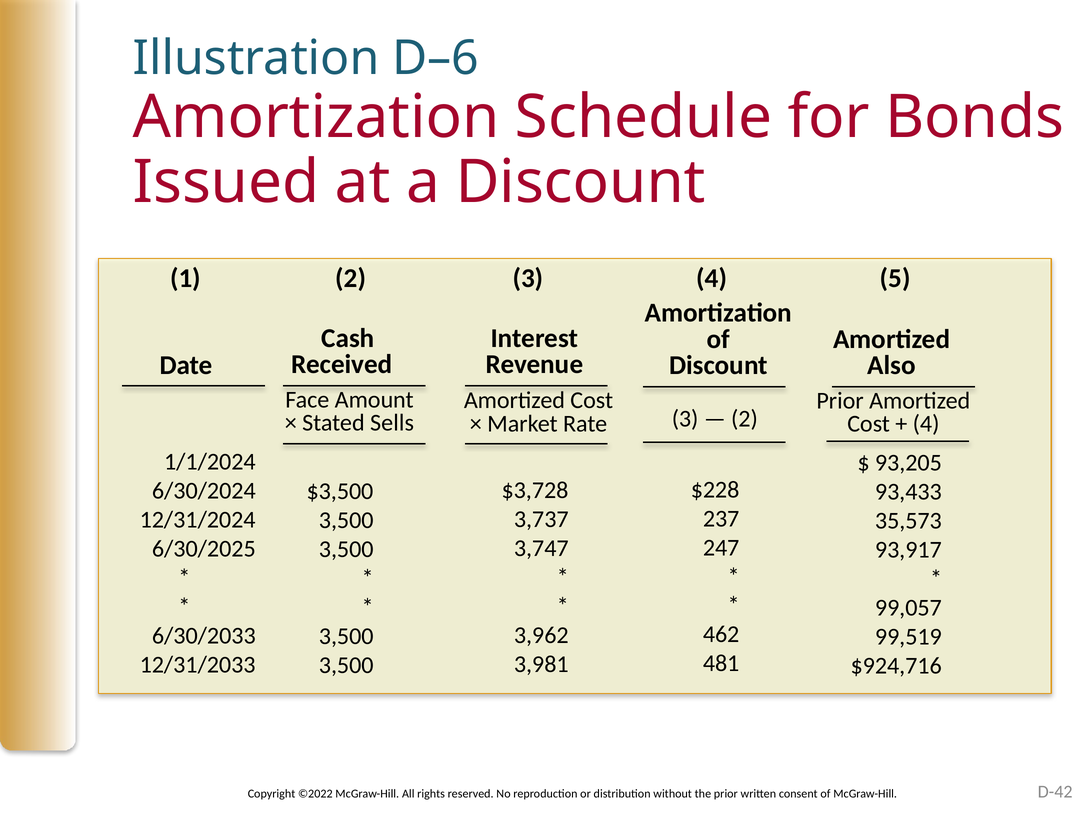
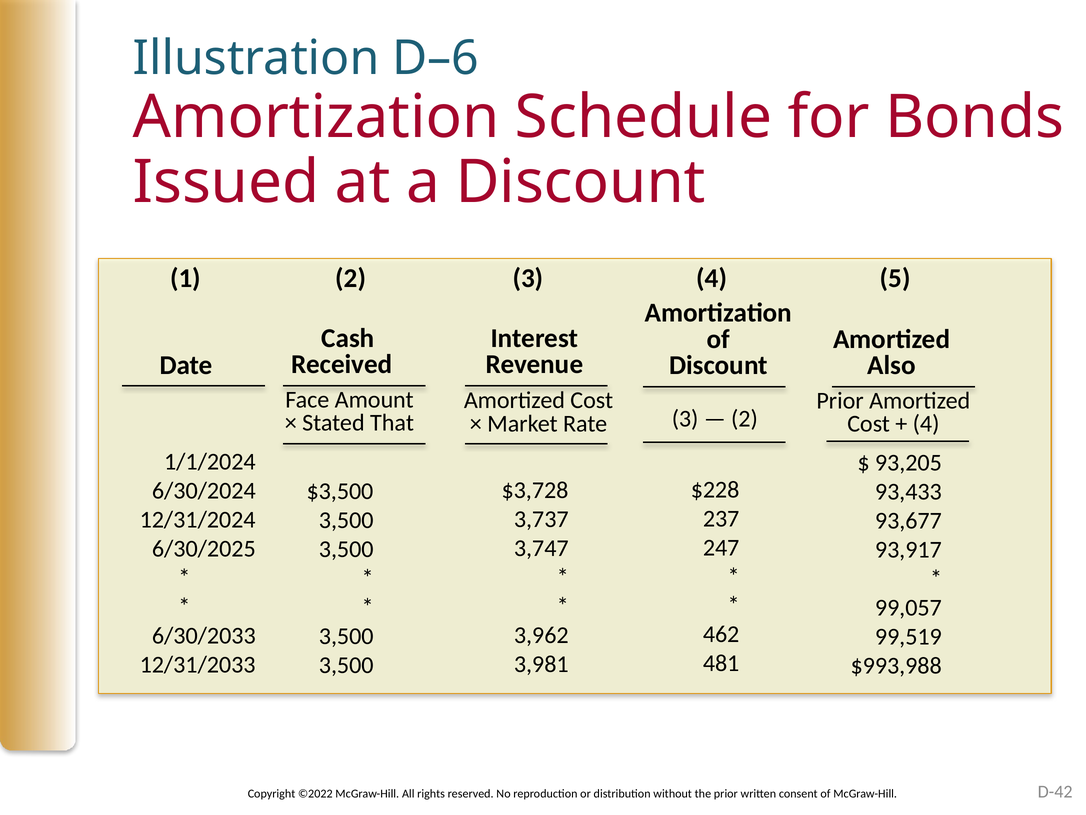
Sells: Sells -> That (392, 423)
35,573: 35,573 -> 93,677 (908, 520)
$924,716: $924,716 -> $993,988 (896, 665)
